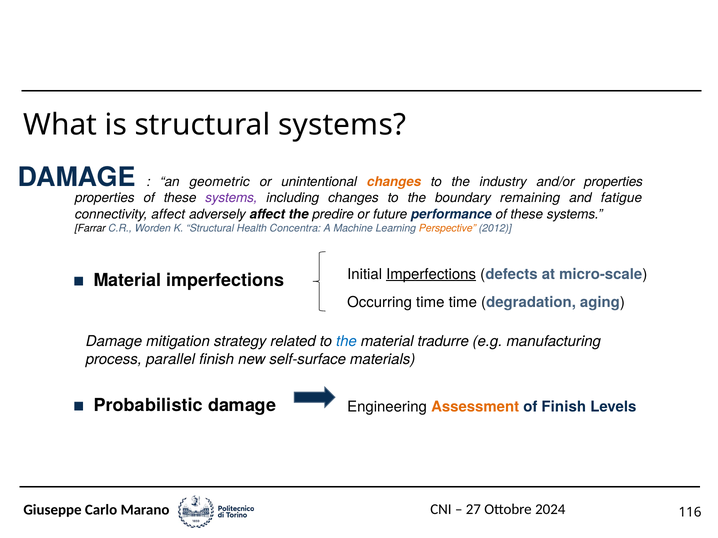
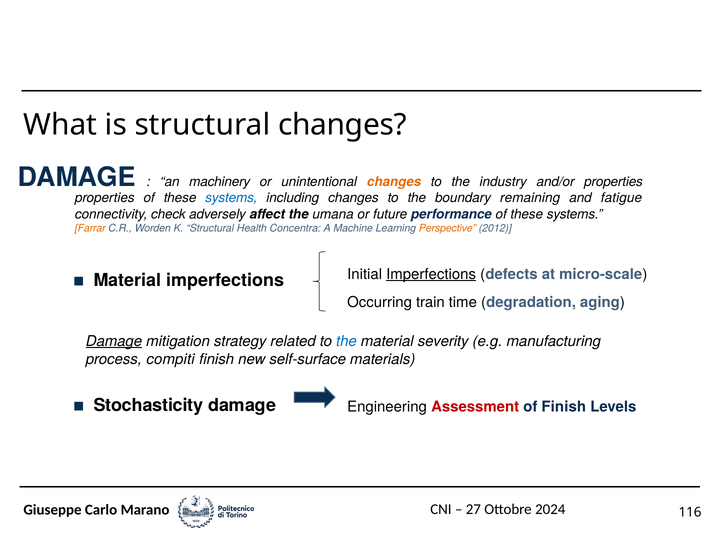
structural systems: systems -> changes (342, 125)
geometric: geometric -> machinery (220, 182)
systems colour: purple -> blue (231, 198)
connectivity affect: affect -> check (168, 214)
predire: predire -> umana (333, 214)
Farrar colour: black -> orange (90, 229)
Occurring time: time -> train (430, 302)
Damage underline: none -> present (114, 342)
tradurre: tradurre -> severity (443, 342)
parallel: parallel -> compiti (171, 359)
Probabilistic: Probabilistic -> Stochasticity (148, 406)
Assessment colour: orange -> red (475, 407)
